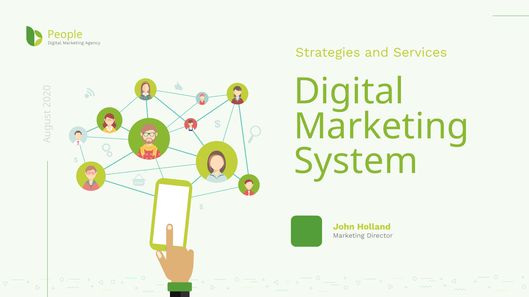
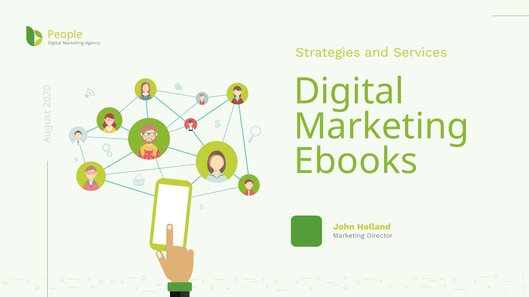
System: System -> Ebooks (356, 162)
